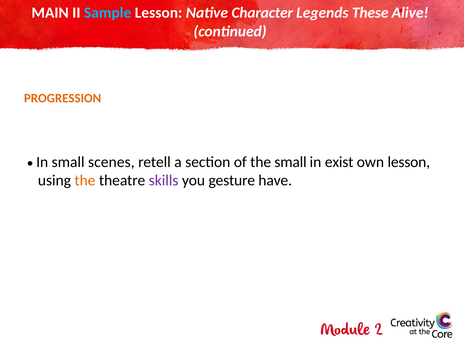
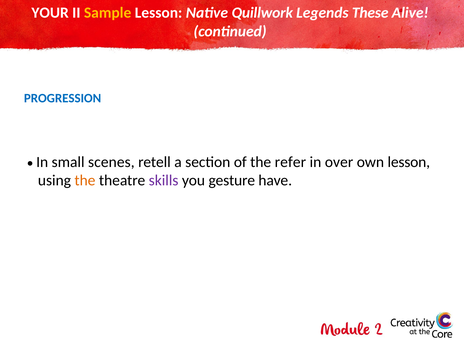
MAIN: MAIN -> YOUR (50, 13)
Sample colour: light blue -> yellow (108, 13)
Character: Character -> Quillwork (262, 13)
PROGRESSION colour: orange -> blue (63, 98)
the small: small -> refer (290, 162)
exist: exist -> over (339, 162)
